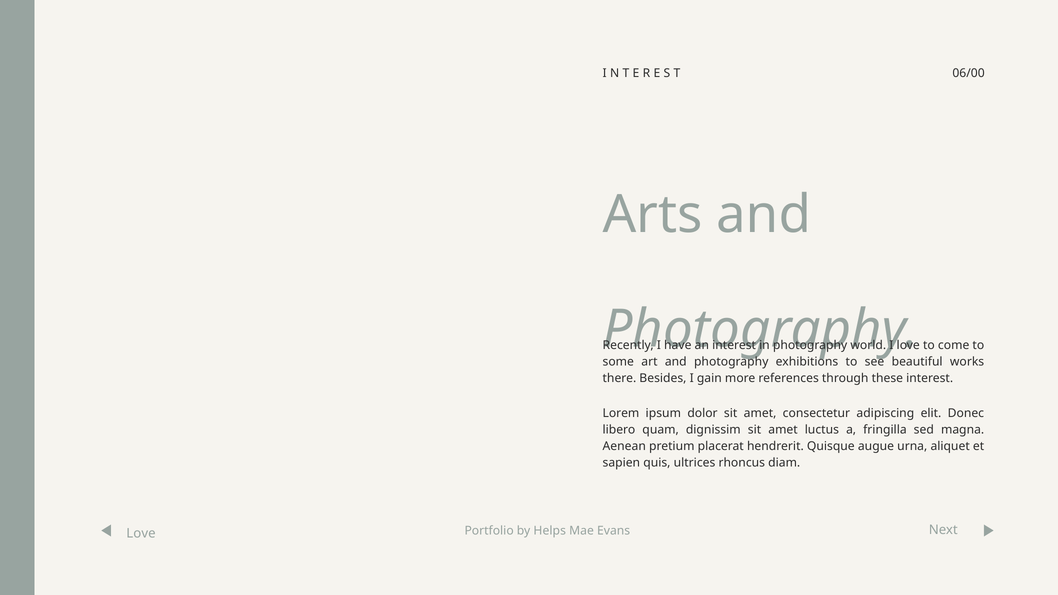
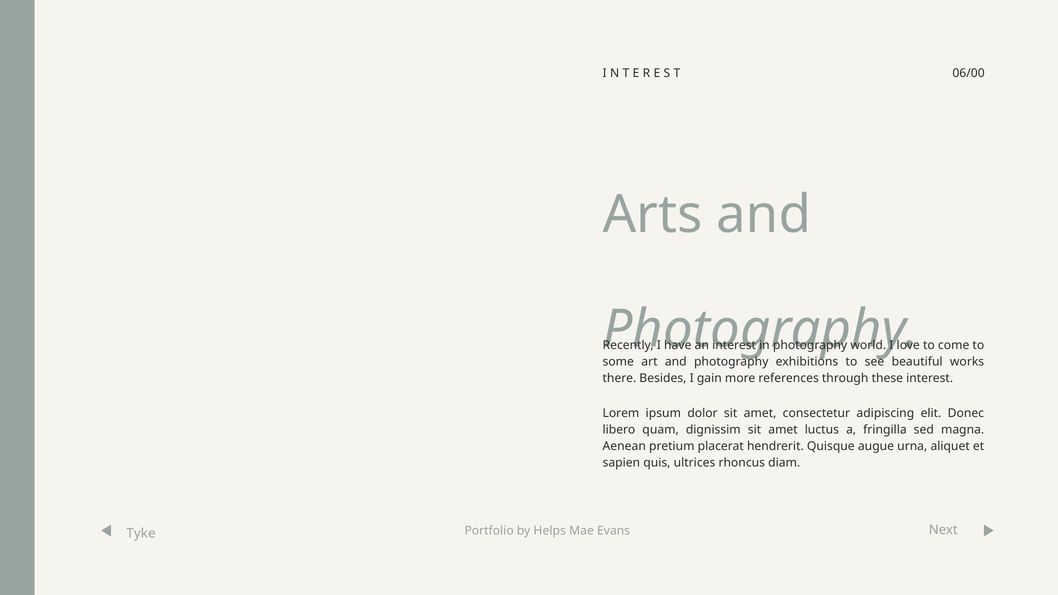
Love: Love -> Tyke (141, 533)
